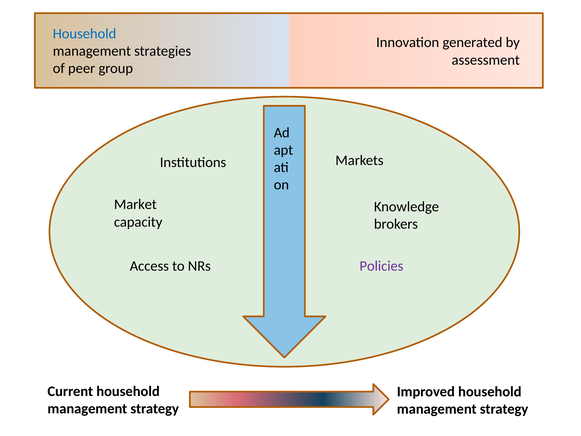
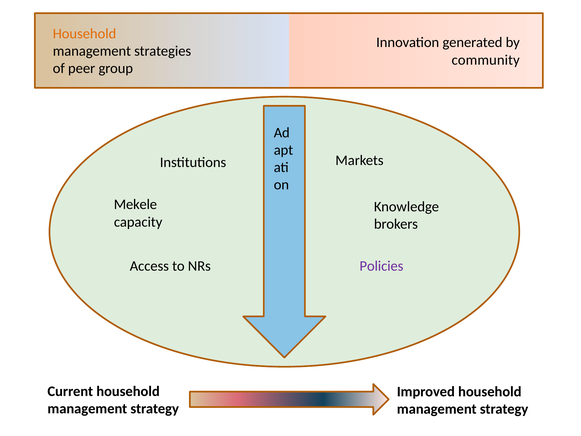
Household colour: blue -> orange (84, 34)
assessment: assessment -> community (486, 60)
Market: Market -> Mekele (135, 204)
